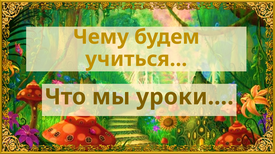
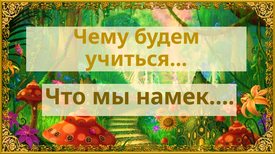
уроки…: уроки… -> намек… (185, 97)
